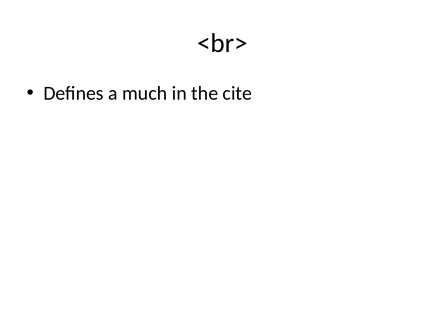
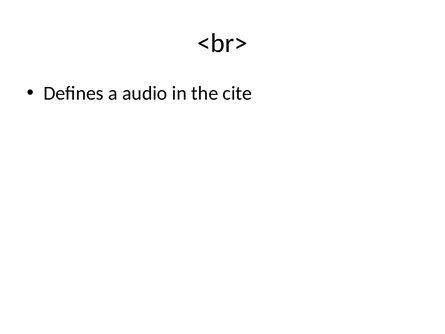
much: much -> audio (145, 93)
